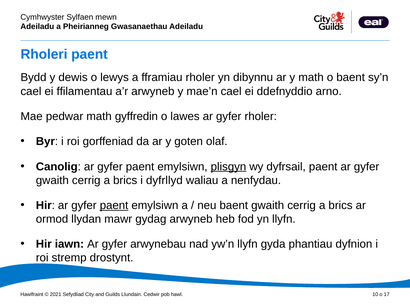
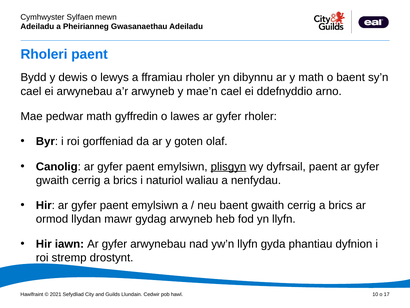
ei ffilamentau: ffilamentau -> arwynebau (84, 91)
dyfrllyd: dyfrllyd -> naturiol (164, 180)
paent underline: present -> none (114, 205)
